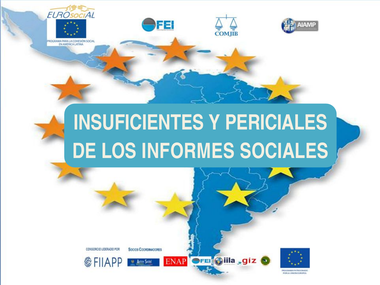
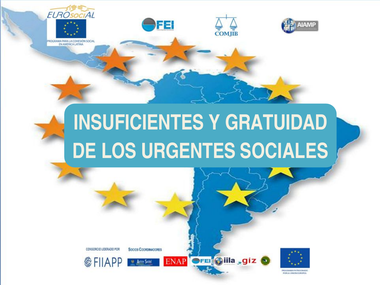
PERICIALES: PERICIALES -> GRATUIDAD (276, 123)
INFORMES: INFORMES -> URGENTES (188, 151)
